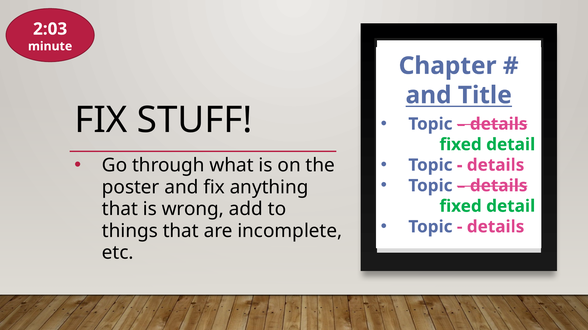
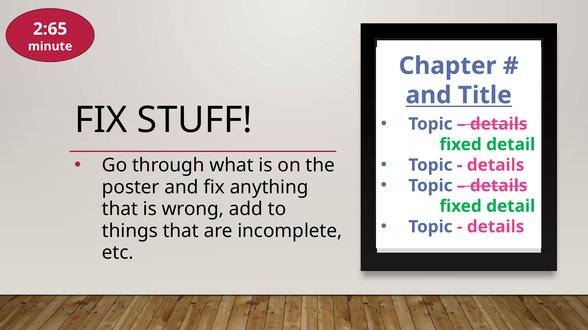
2:03: 2:03 -> 2:65 (50, 29)
